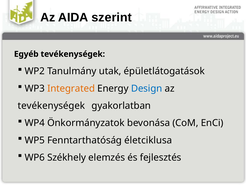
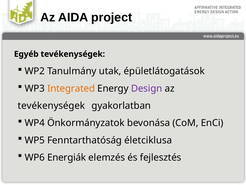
szerint: szerint -> project (112, 17)
Design colour: blue -> purple (147, 88)
Székhely: Székhely -> Energiák (67, 157)
